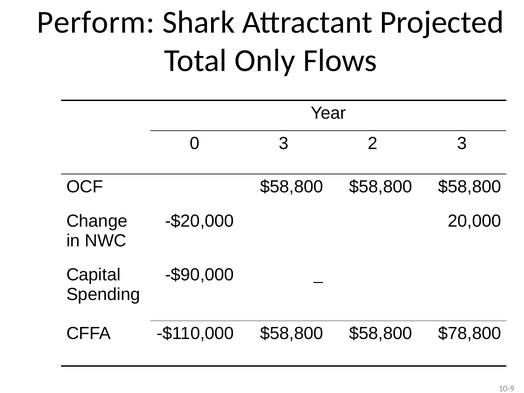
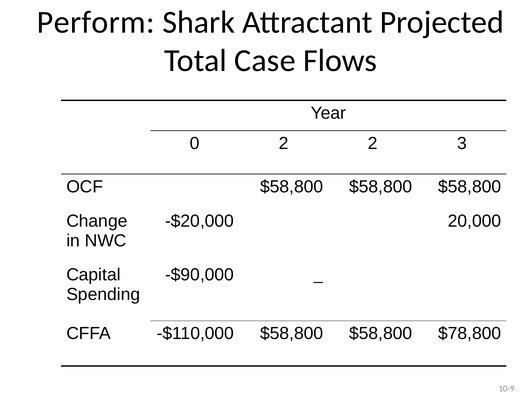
Only: Only -> Case (265, 61)
0 3: 3 -> 2 (284, 143)
